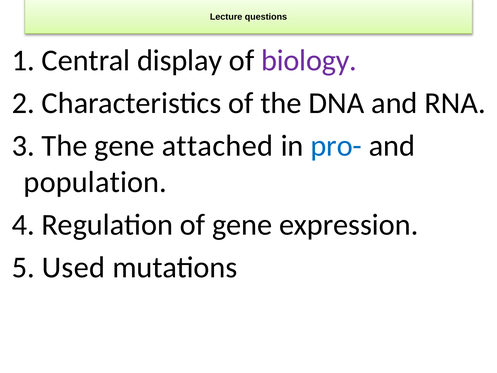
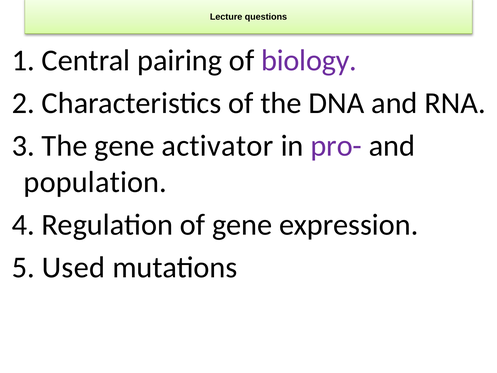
display: display -> pairing (180, 61)
attached: attached -> activator (217, 146)
pro- colour: blue -> purple (336, 146)
